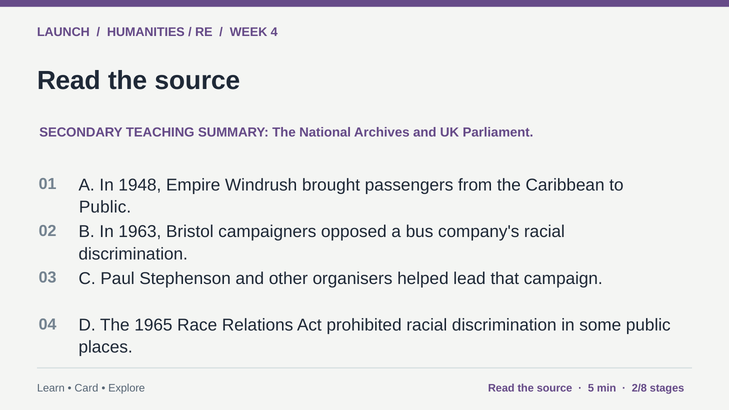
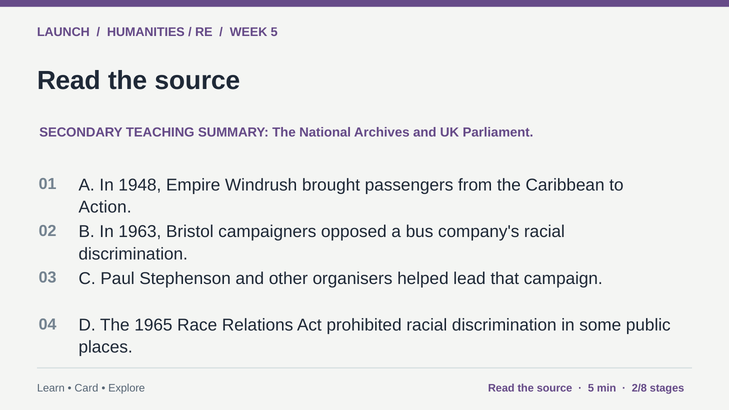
WEEK 4: 4 -> 5 (274, 32)
Public: Public -> Action (105, 207)
